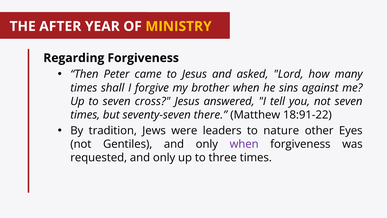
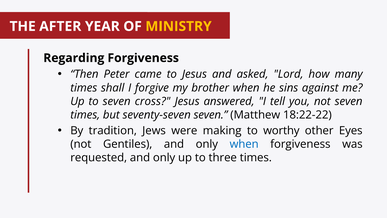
seventy-seven there: there -> seven (211, 115)
18:91-22: 18:91-22 -> 18:22-22 (307, 115)
leaders: leaders -> making (222, 131)
nature: nature -> worthy (281, 131)
when colour: purple -> blue (244, 144)
